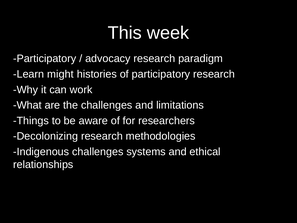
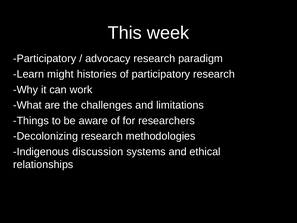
Indigenous challenges: challenges -> discussion (98, 152)
